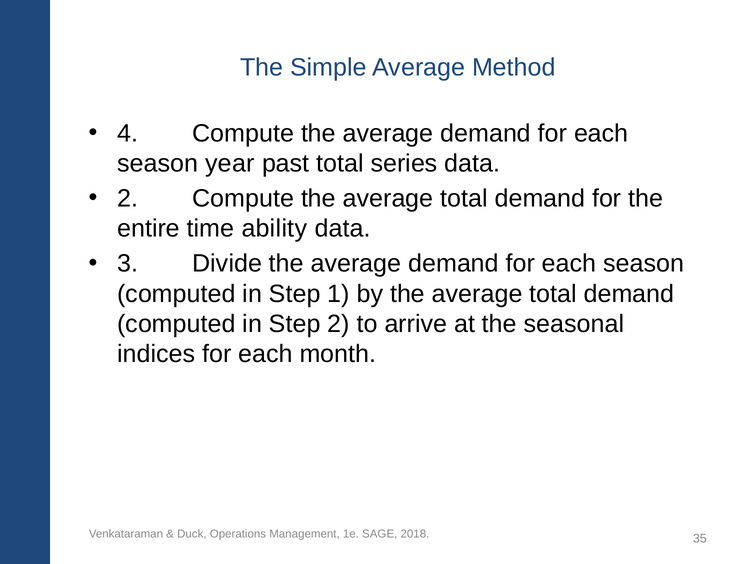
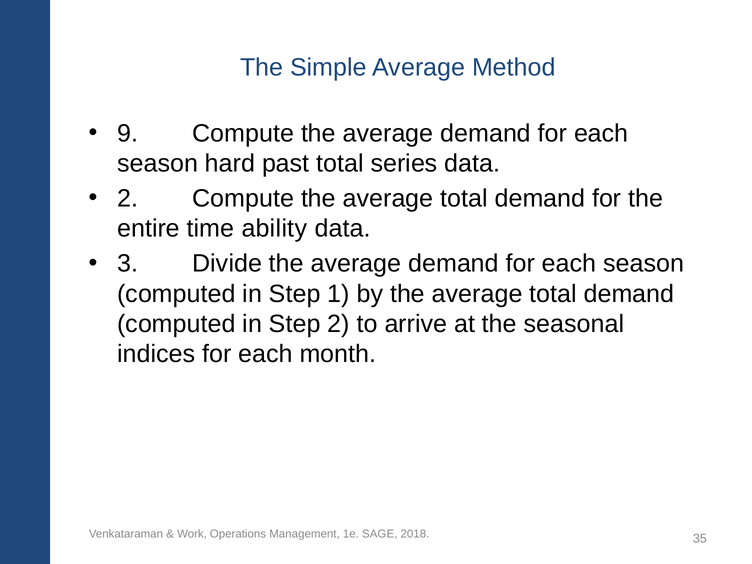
4: 4 -> 9 (128, 133)
year: year -> hard (230, 163)
Duck: Duck -> Work (192, 534)
